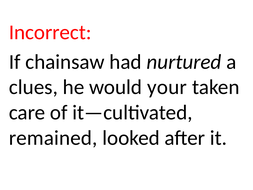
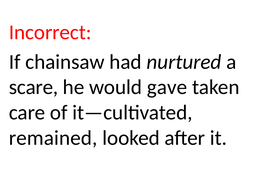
clues: clues -> scare (34, 87)
your: your -> gave (167, 87)
